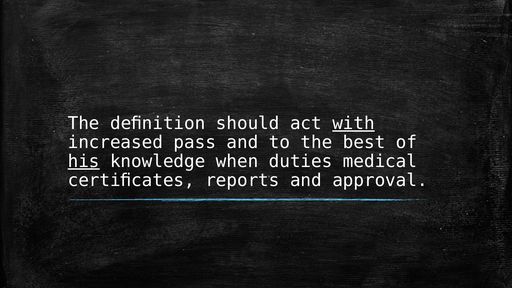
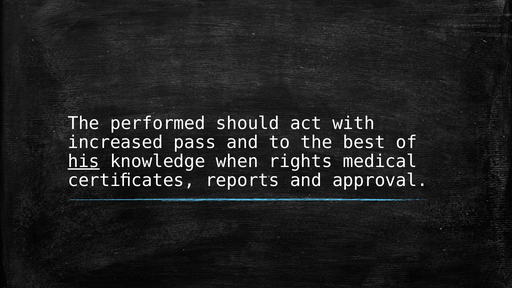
deﬁnition: deﬁnition -> performed (158, 123)
with underline: present -> none (354, 123)
duties: duties -> rights (301, 161)
